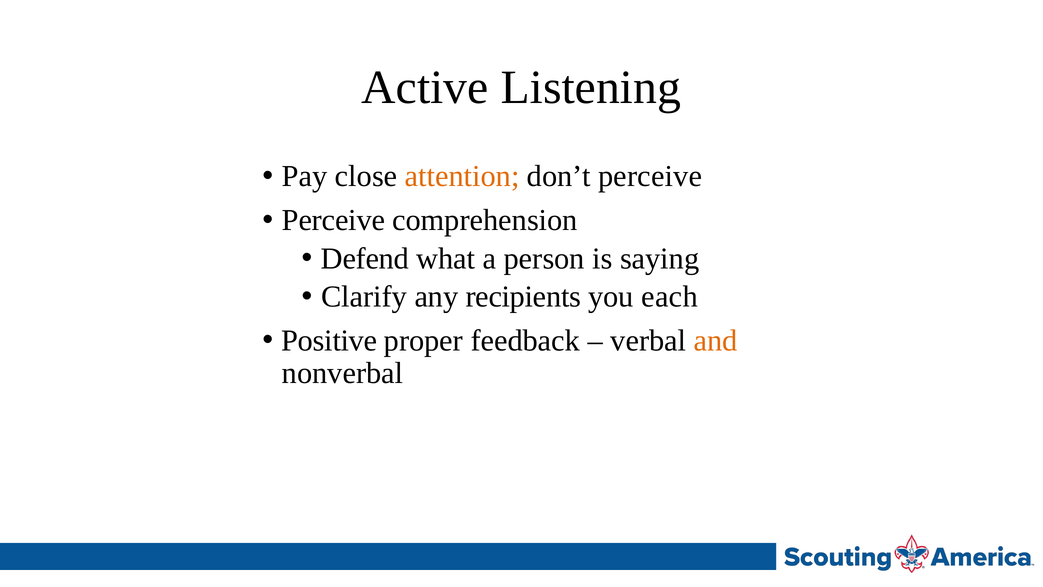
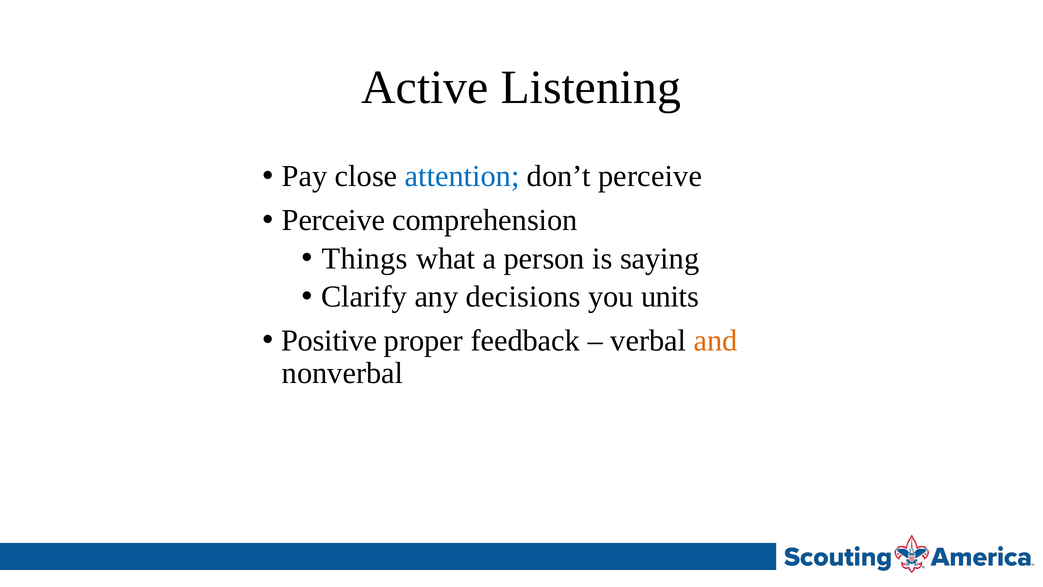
attention colour: orange -> blue (462, 176)
Defend: Defend -> Things (365, 258)
recipients: recipients -> decisions (523, 297)
each: each -> units (670, 297)
